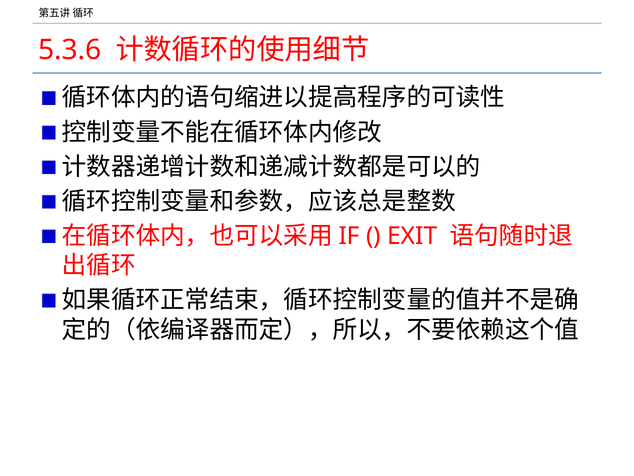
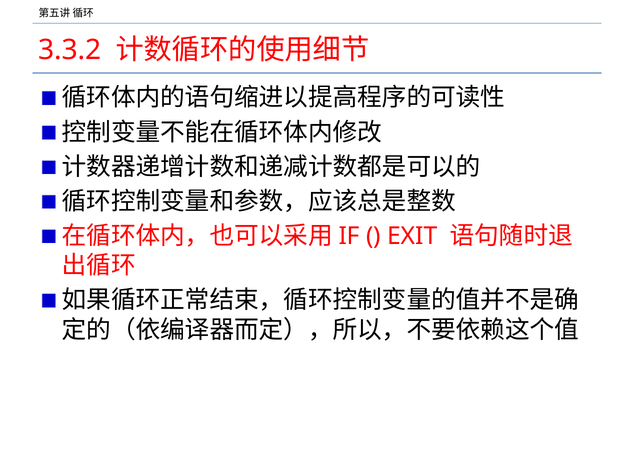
5.3.6: 5.3.6 -> 3.3.2 (70, 50)
